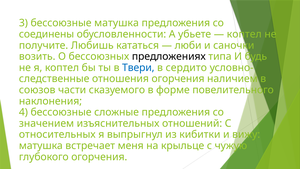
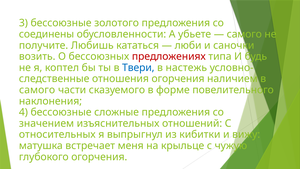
бессоюзные матушка: матушка -> золотого (117, 23)
коптел: коптел -> самого (244, 34)
предложениях colour: black -> red (169, 56)
сердито: сердито -> настежь (186, 68)
союзов: союзов -> самого (37, 90)
